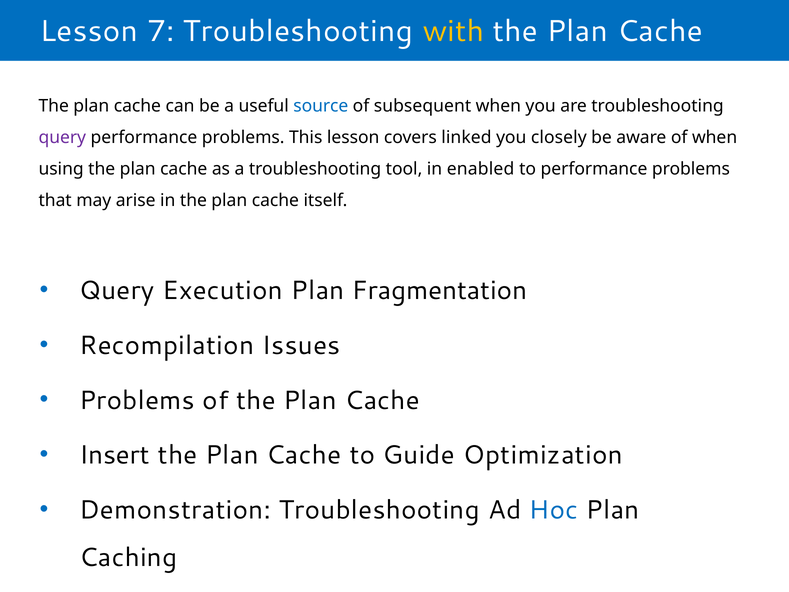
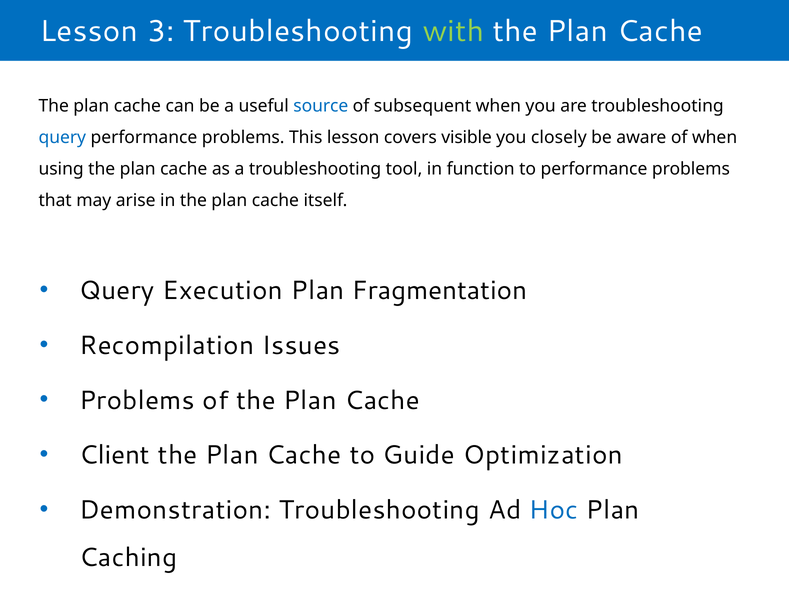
7: 7 -> 3 (161, 31)
with colour: yellow -> light green (453, 31)
query colour: purple -> blue (62, 138)
linked: linked -> visible (467, 138)
enabled: enabled -> function (481, 169)
Insert: Insert -> Client (115, 455)
